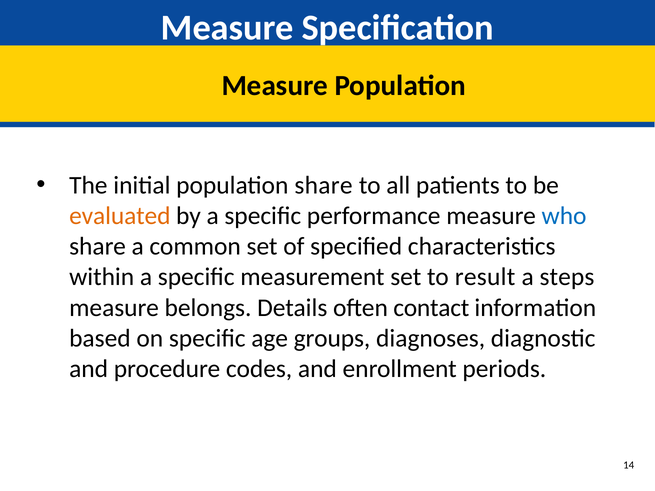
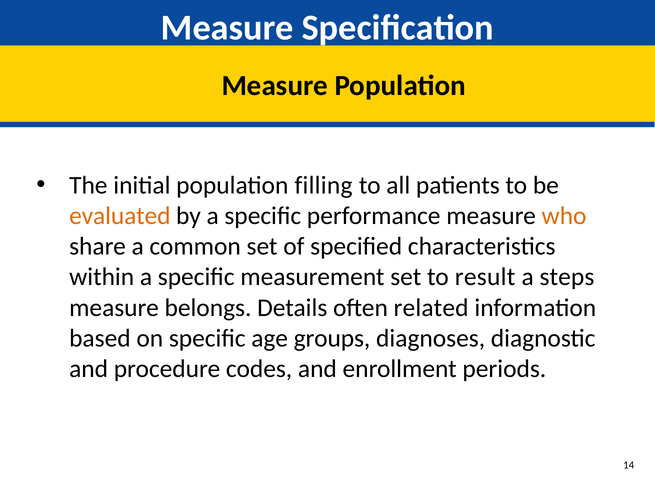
population share: share -> filling (324, 185)
who colour: blue -> orange (564, 216)
contact: contact -> related (431, 308)
